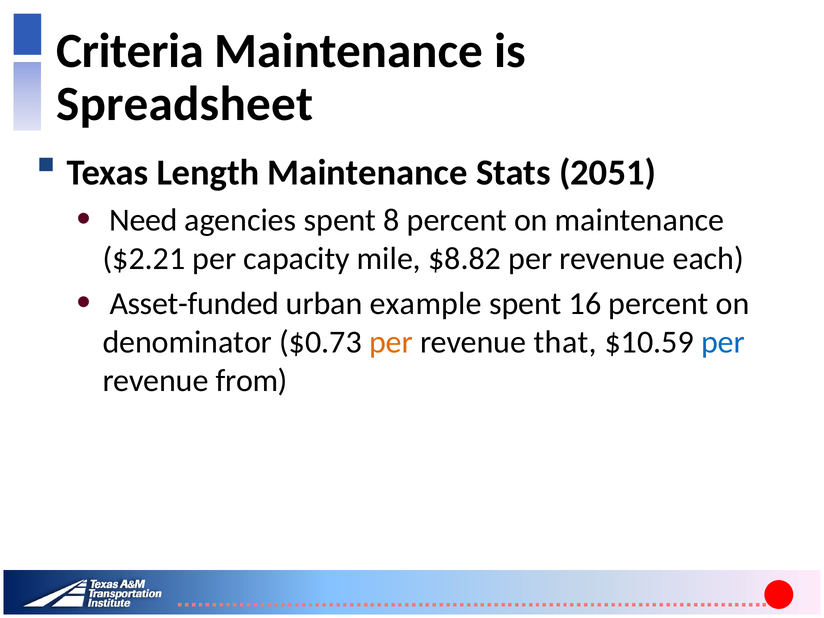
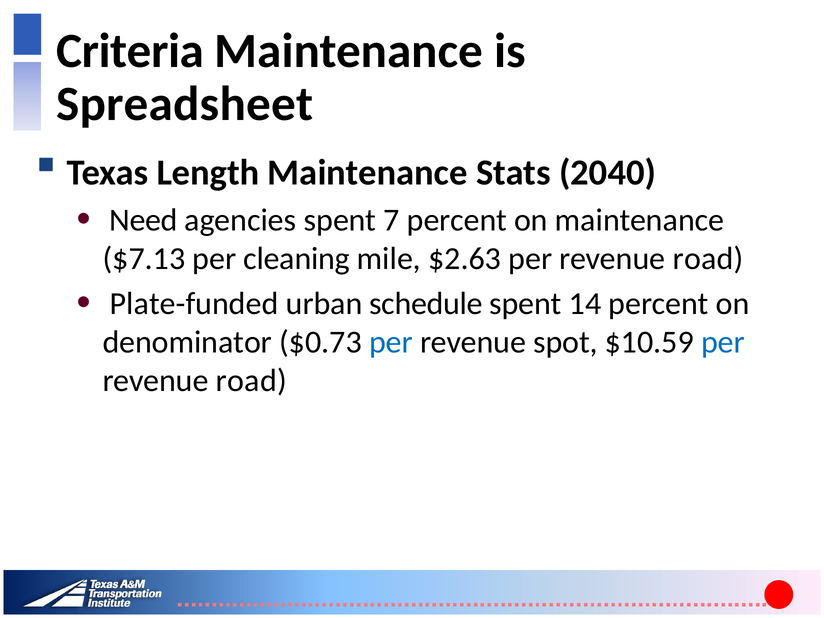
2051: 2051 -> 2040 (608, 173)
8: 8 -> 7 (391, 220)
$2.21: $2.21 -> $7.13 (144, 259)
capacity: capacity -> cleaning (297, 259)
$8.82: $8.82 -> $2.63 (465, 259)
each: each -> road (708, 259)
Asset-funded: Asset-funded -> Plate-funded (194, 304)
example: example -> schedule (426, 304)
16: 16 -> 14 (585, 304)
per colour: orange -> blue (391, 342)
that: that -> spot (566, 342)
from: from -> road (251, 380)
